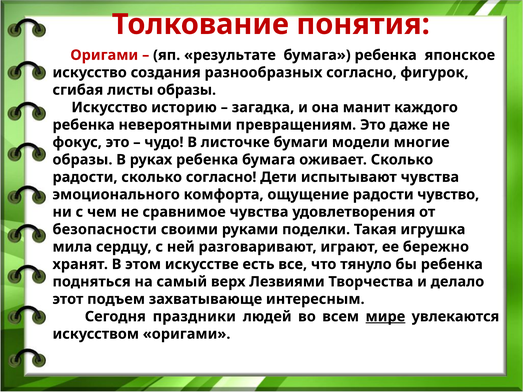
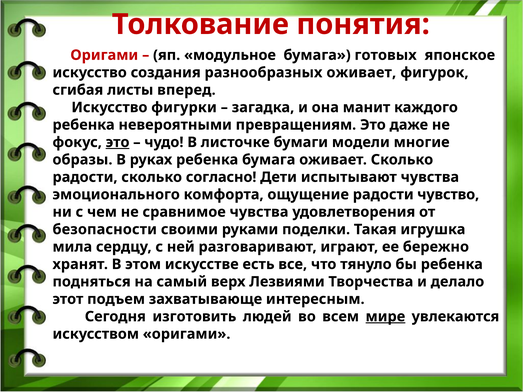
результате: результате -> модульное (230, 55)
бумага ребенка: ребенка -> готовых (386, 55)
разнообразных согласно: согласно -> оживает (361, 73)
листы образы: образы -> вперед (186, 90)
историю: историю -> фигурки (184, 107)
это underline: none -> present (118, 142)
праздники: праздники -> изготовить (194, 317)
